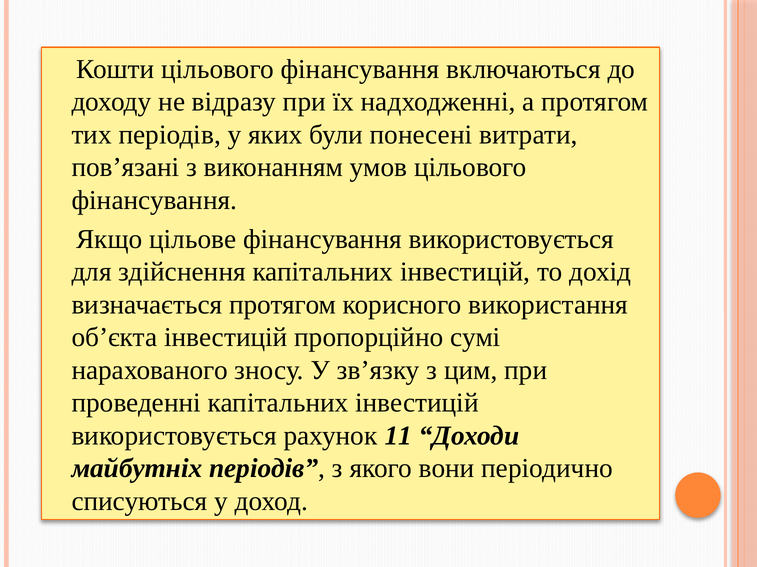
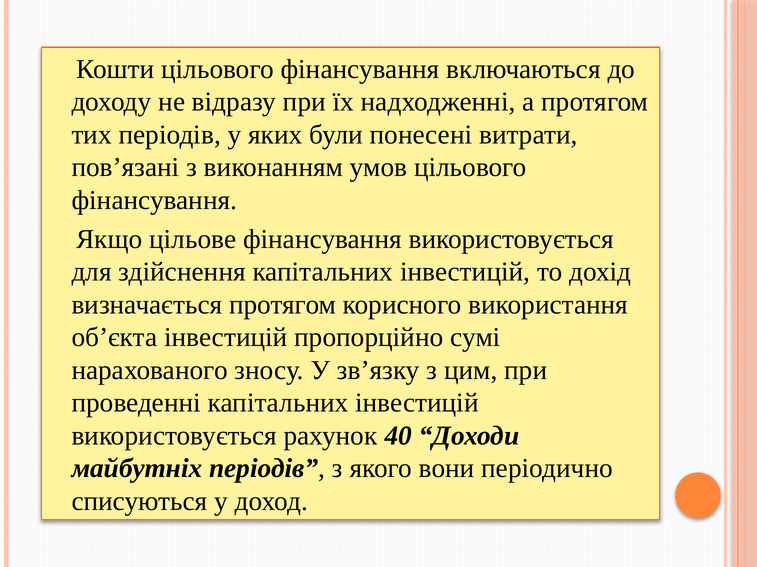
11: 11 -> 40 (398, 436)
